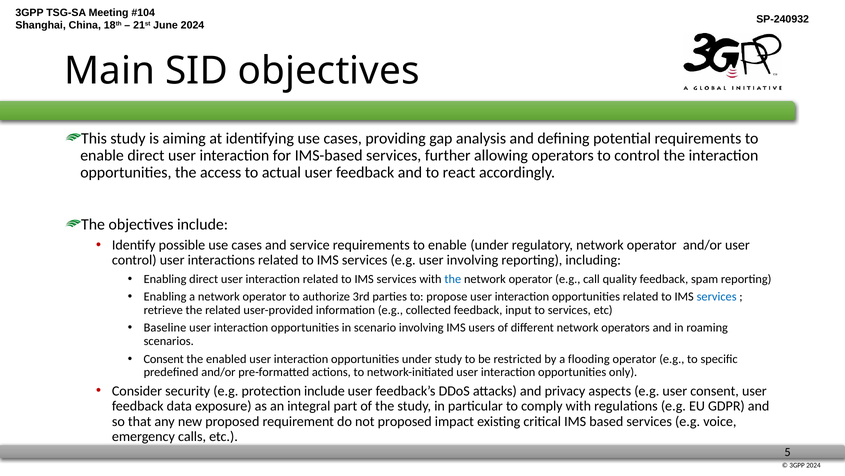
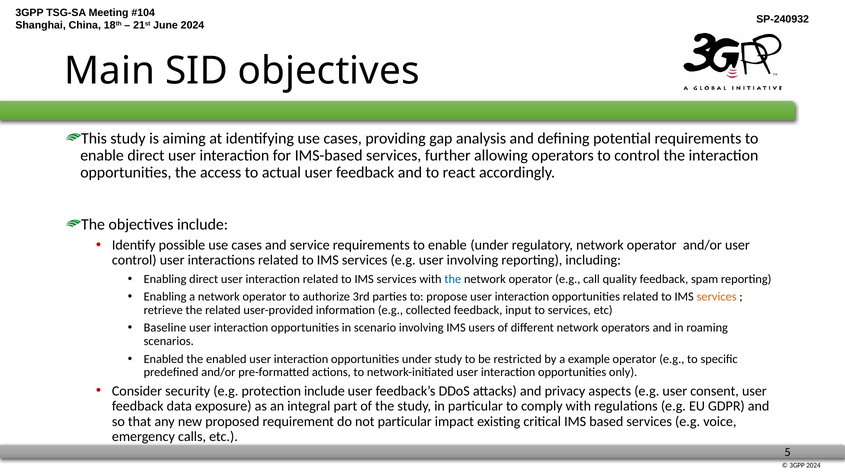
services colour: blue -> orange (717, 296)
Consent: Consent -> Enabled (164, 358)
flooding: flooding -> example (589, 358)
not proposed: proposed -> particular (405, 421)
